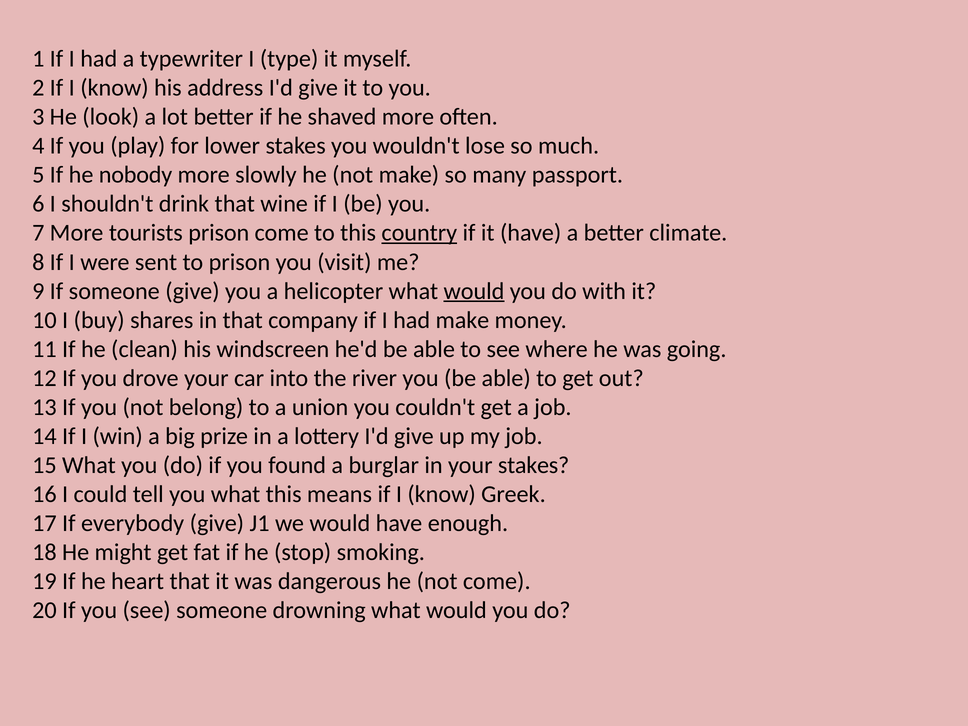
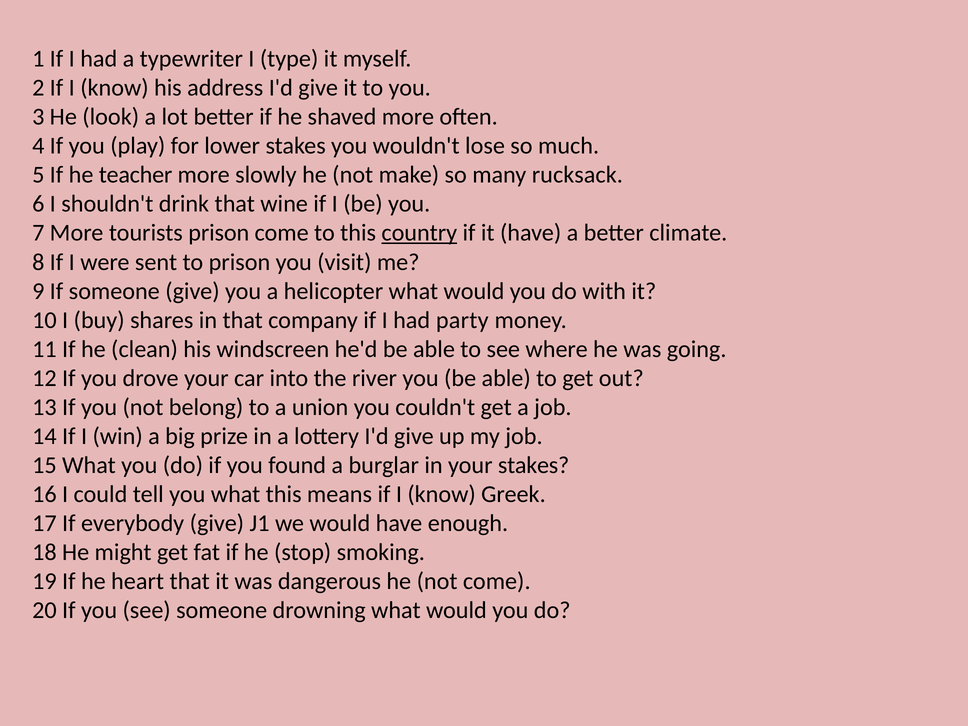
nobody: nobody -> teacher (136, 175)
passport: passport -> rucksack (577, 175)
would underline: present -> none (474, 291)
had make: make -> party (462, 320)
